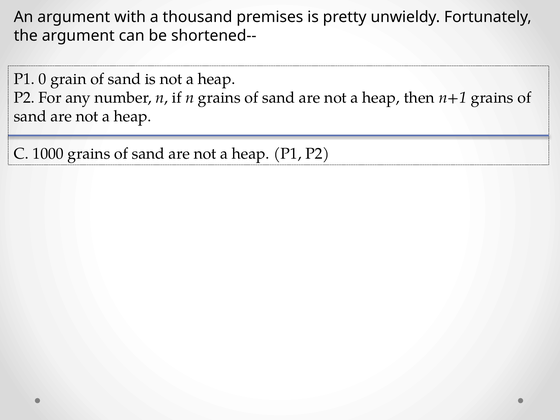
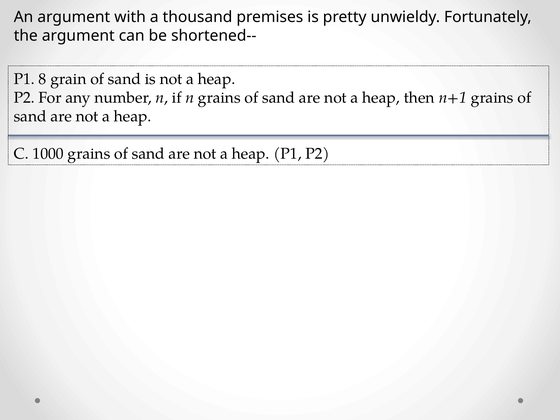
0: 0 -> 8 (43, 79)
